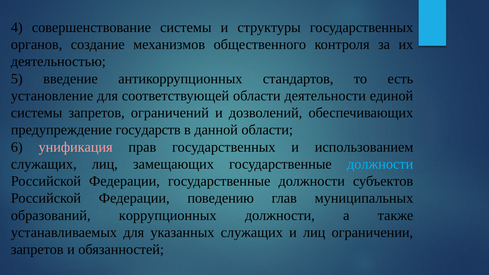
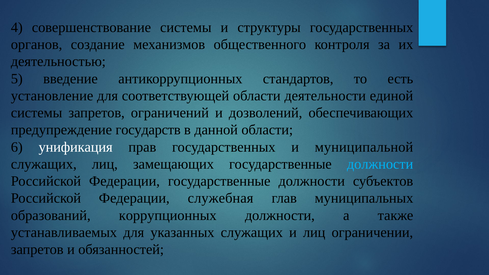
унификация colour: pink -> white (76, 147)
использованием: использованием -> муниципальной (364, 147)
поведению: поведению -> служебная (221, 198)
